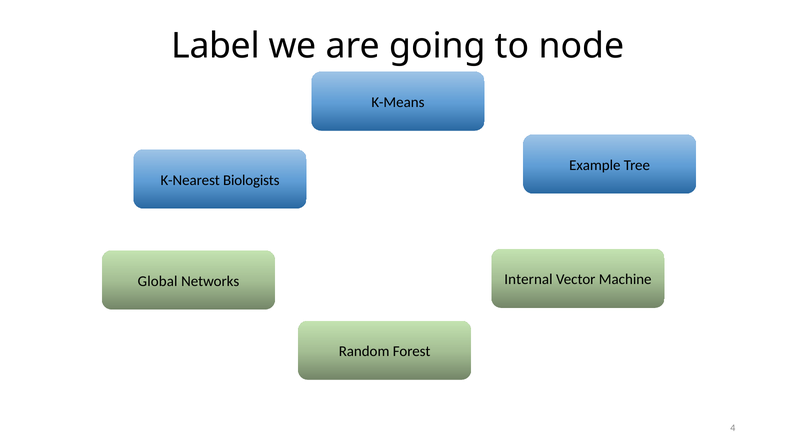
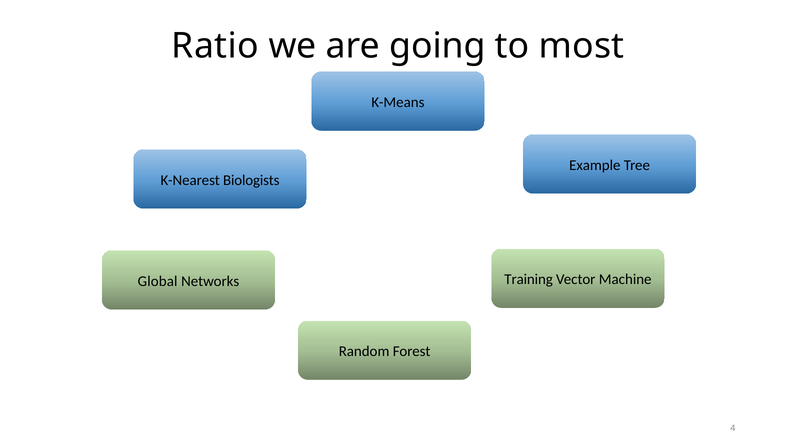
Label: Label -> Ratio (215, 46)
node: node -> most (581, 46)
Internal: Internal -> Training (529, 279)
